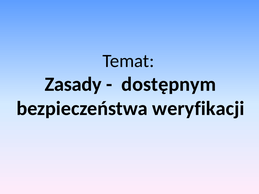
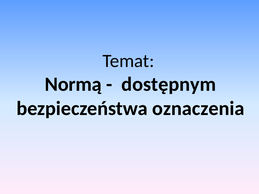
Zasady: Zasady -> Normą (73, 84)
weryfikacji: weryfikacji -> oznaczenia (198, 109)
